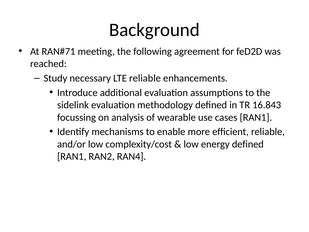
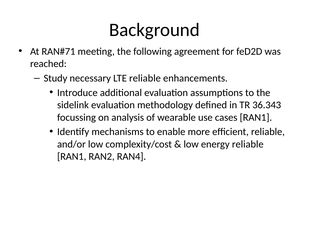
16.843: 16.843 -> 36.343 (267, 105)
energy defined: defined -> reliable (248, 144)
